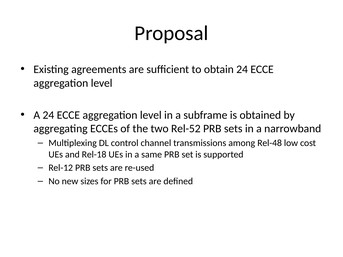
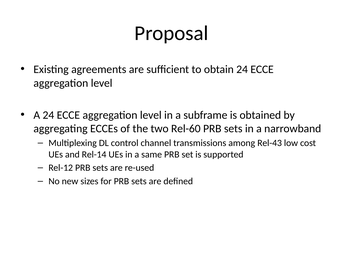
Rel-52: Rel-52 -> Rel-60 (186, 129)
Rel-48: Rel-48 -> Rel-43 (270, 143)
Rel-18: Rel-18 -> Rel-14 (94, 155)
